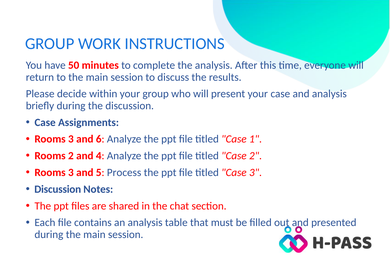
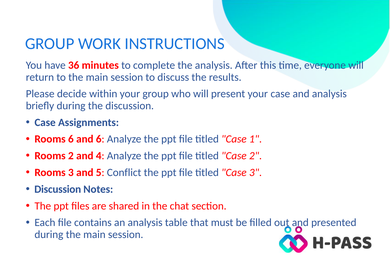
50: 50 -> 36 (74, 65)
3: 3 -> 6 (71, 139)
Process: Process -> Conflict (124, 172)
